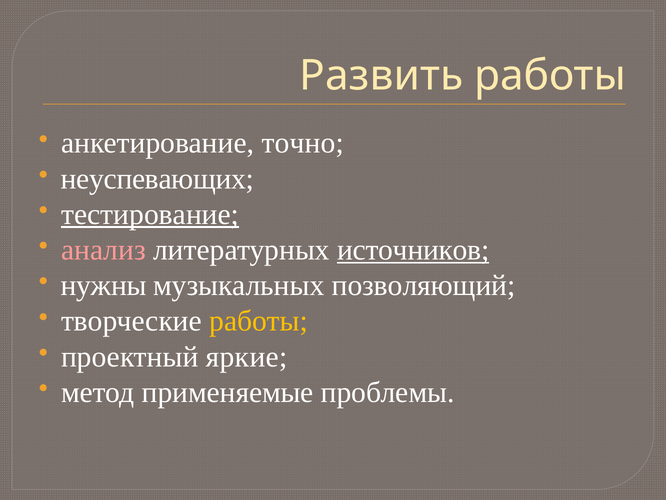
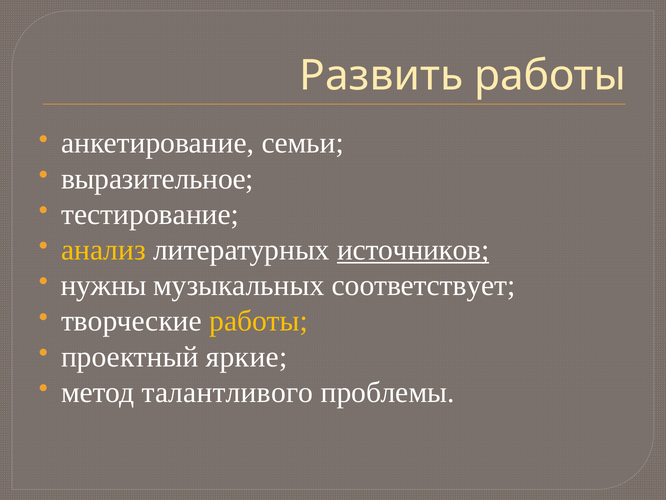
точно: точно -> семьи (303, 143)
неуспевающих: неуспевающих -> выразительное (157, 179)
тестирование underline: present -> none (150, 214)
анализ colour: pink -> yellow (103, 250)
позволяющий: позволяющий -> соответствует (424, 285)
применяемые: применяемые -> талантливого (228, 392)
